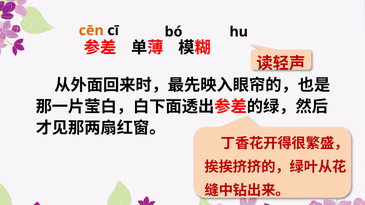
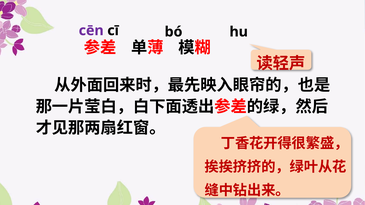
cēn colour: orange -> purple (91, 31)
